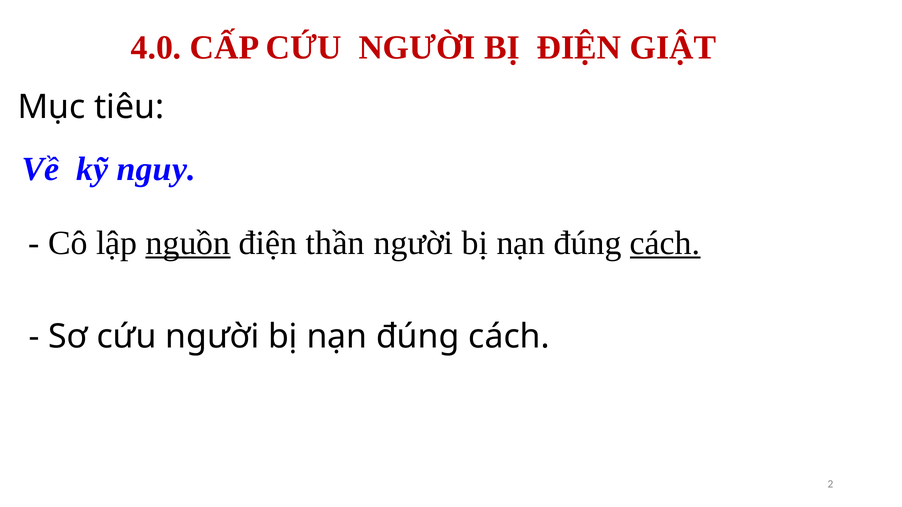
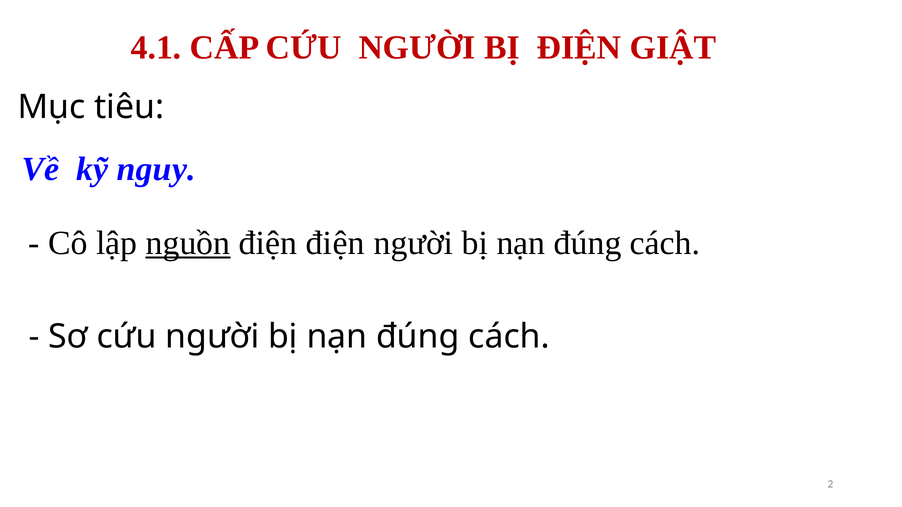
4.0: 4.0 -> 4.1 (156, 48)
điện thần: thần -> điện (335, 243)
cách underline: present -> none (665, 243)
